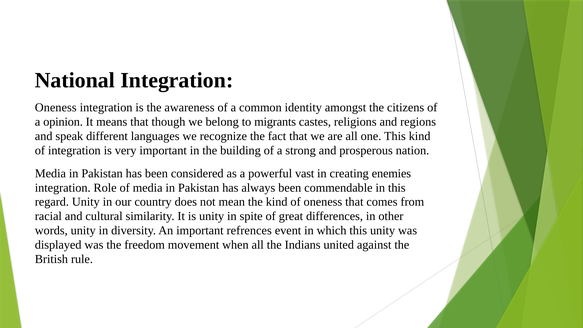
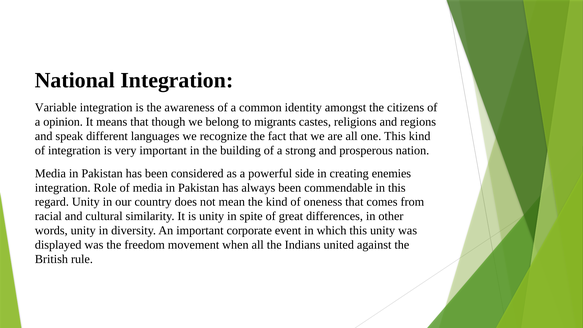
Oneness: Oneness -> Variable (56, 108)
vast: vast -> side (305, 173)
refrences: refrences -> corporate (249, 230)
